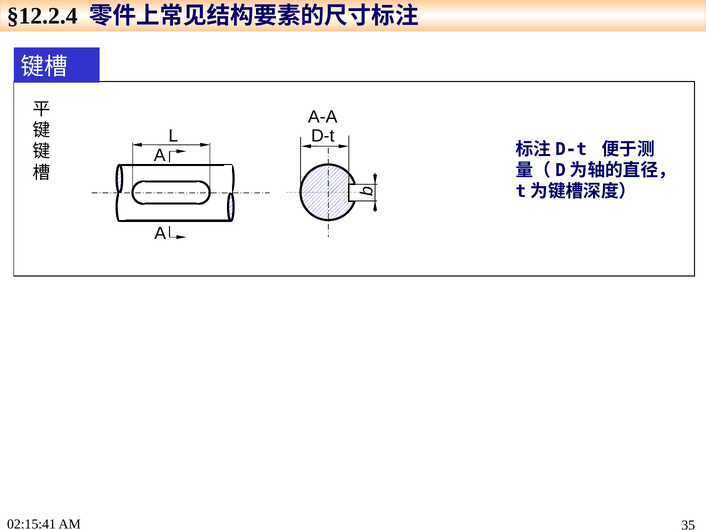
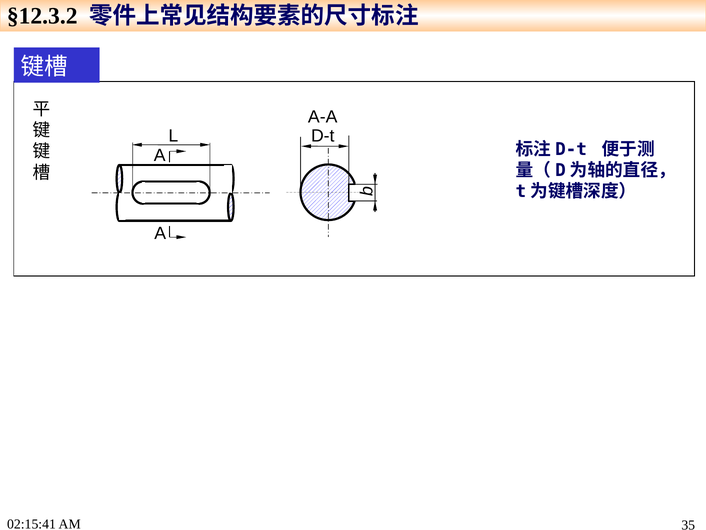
§12.2.4: §12.2.4 -> §12.3.2 (42, 16)
